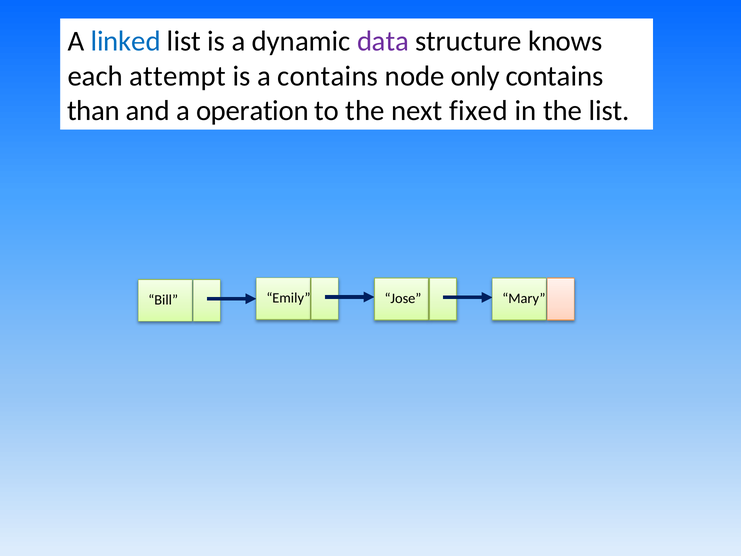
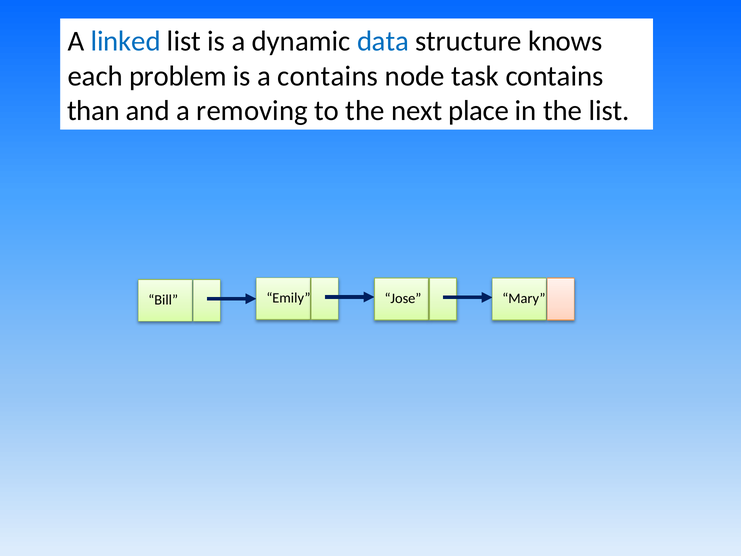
data colour: purple -> blue (383, 41)
attempt: attempt -> problem (178, 76)
only: only -> task (475, 76)
operation: operation -> removing (252, 111)
fixed: fixed -> place (479, 111)
